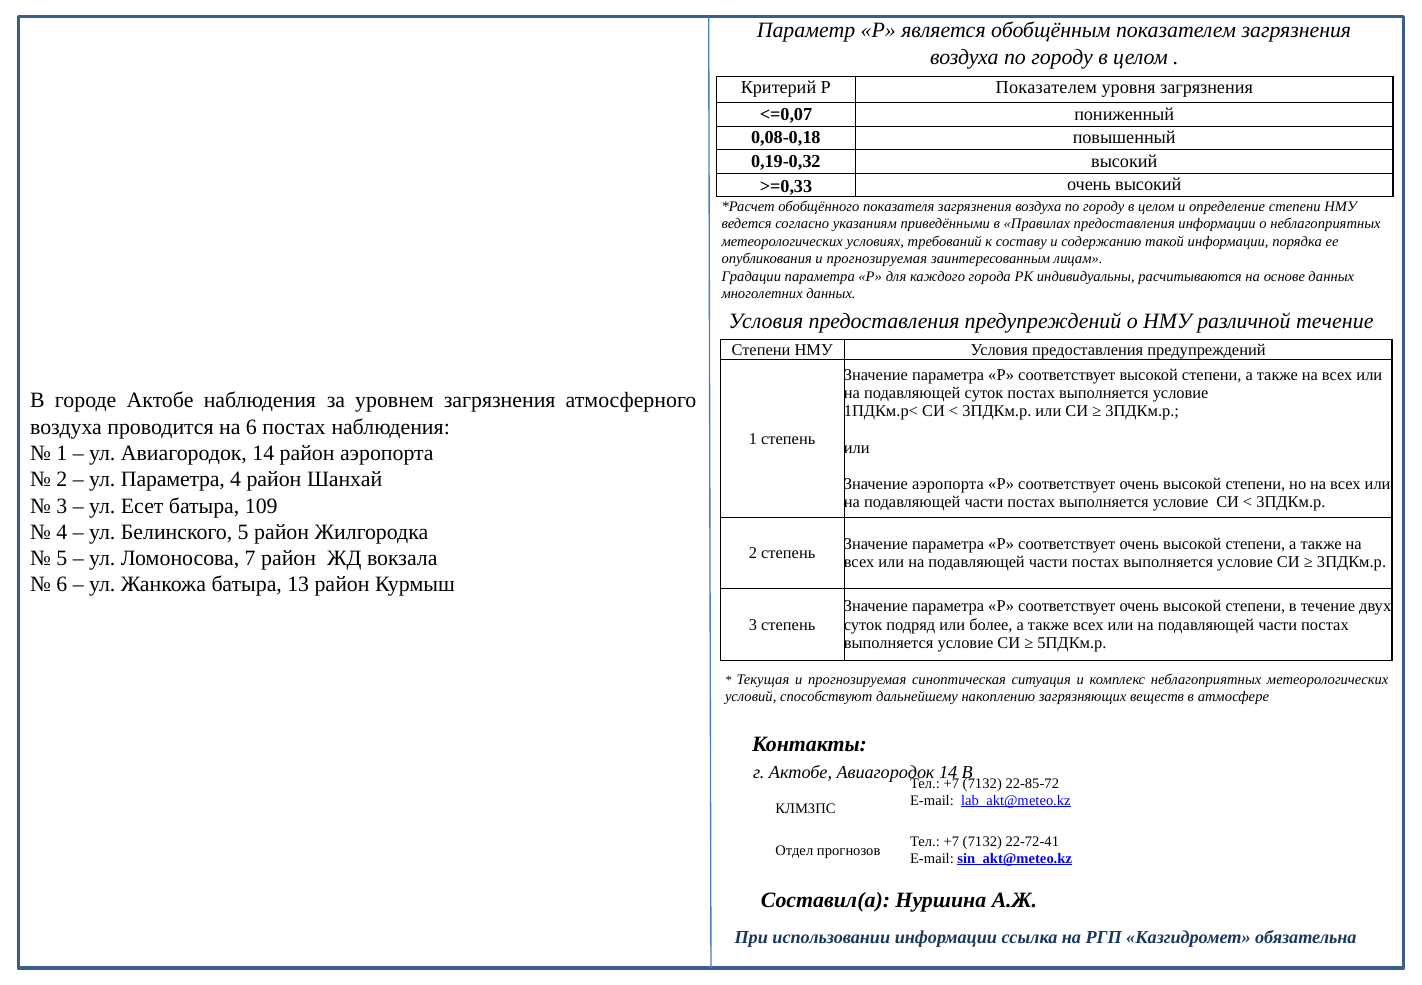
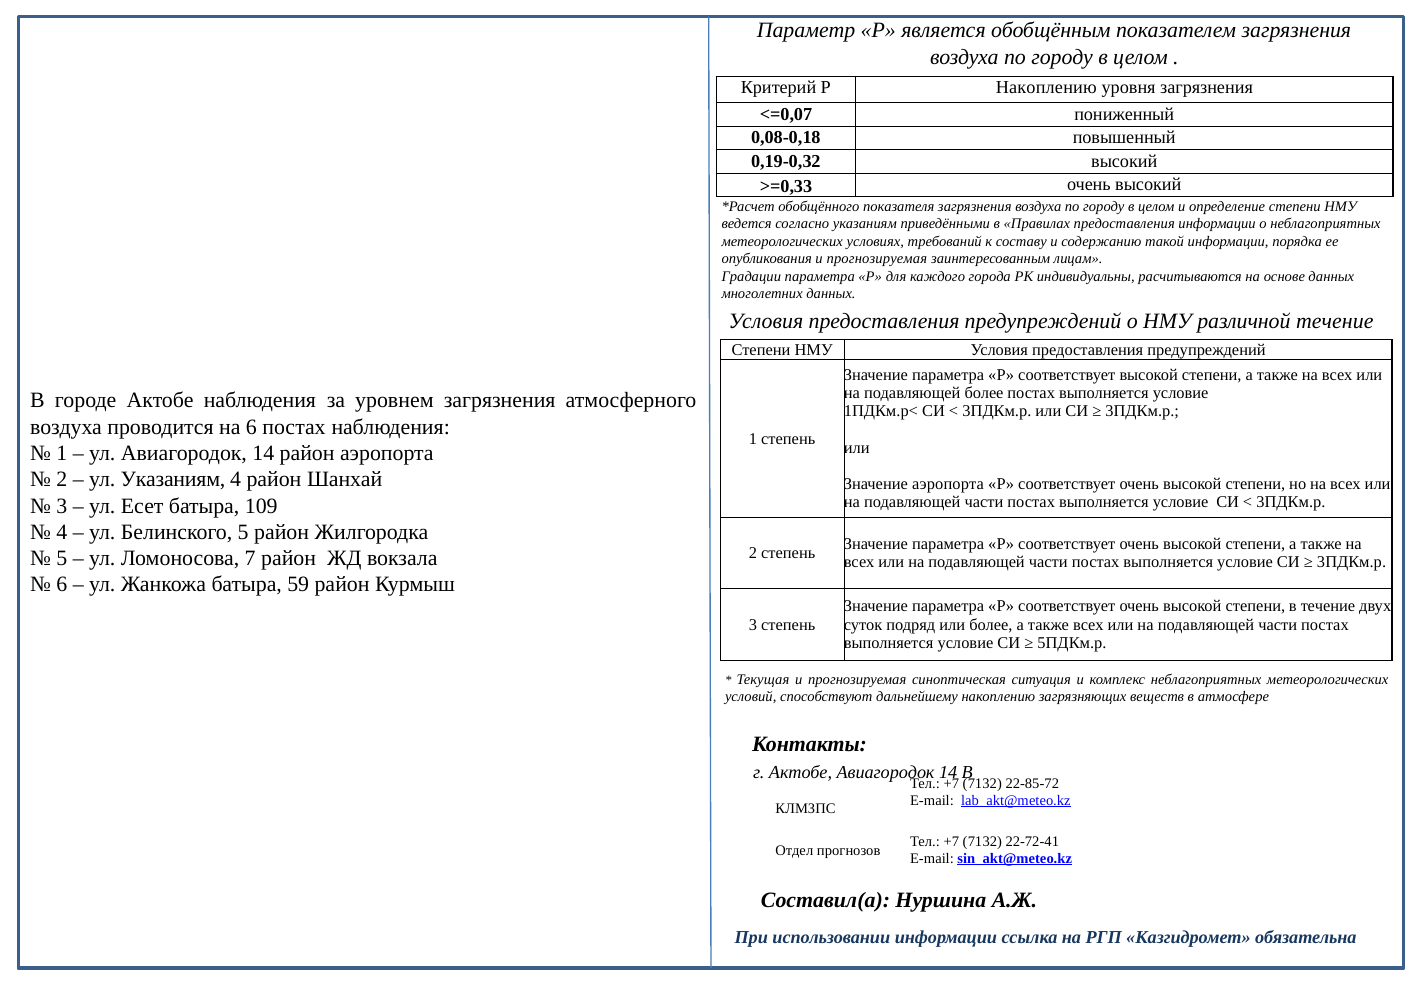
Р Показателем: Показателем -> Накоплению (1046, 88)
подавляющей суток: суток -> более (984, 393)
ул Параметра: Параметра -> Указаниям (173, 479)
13: 13 -> 59 (298, 584)
